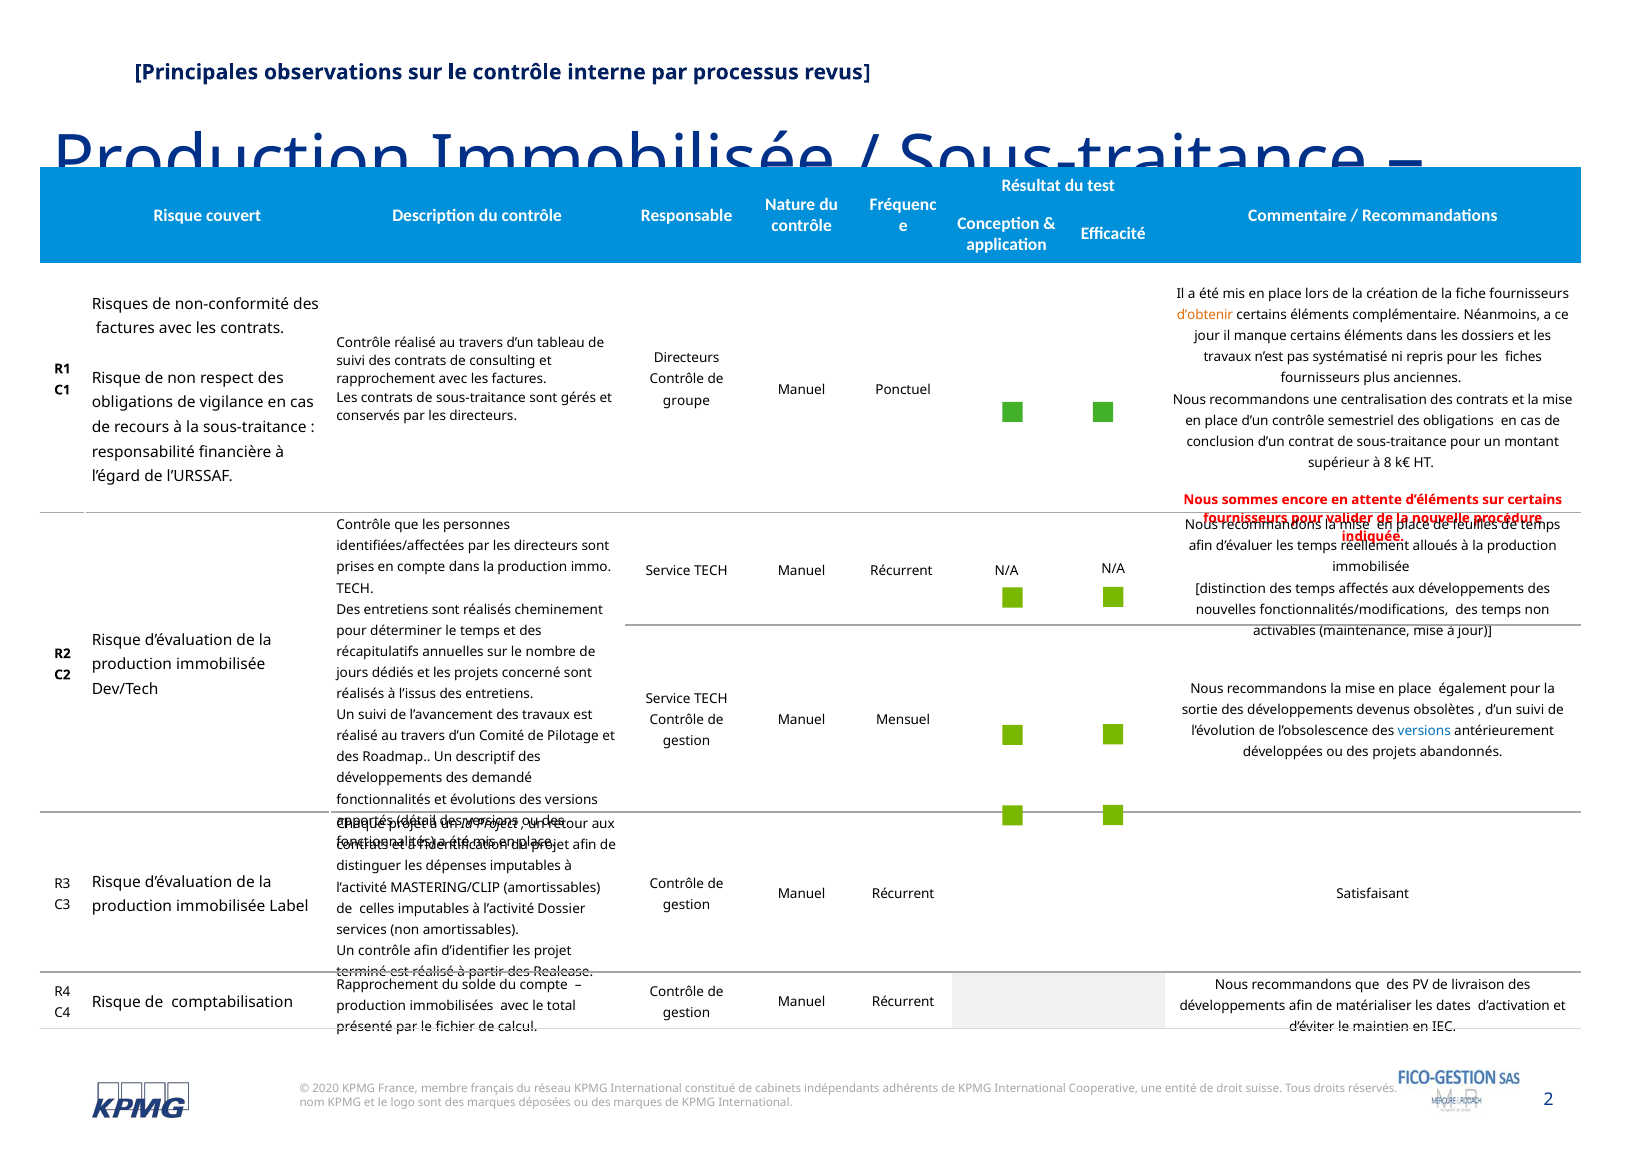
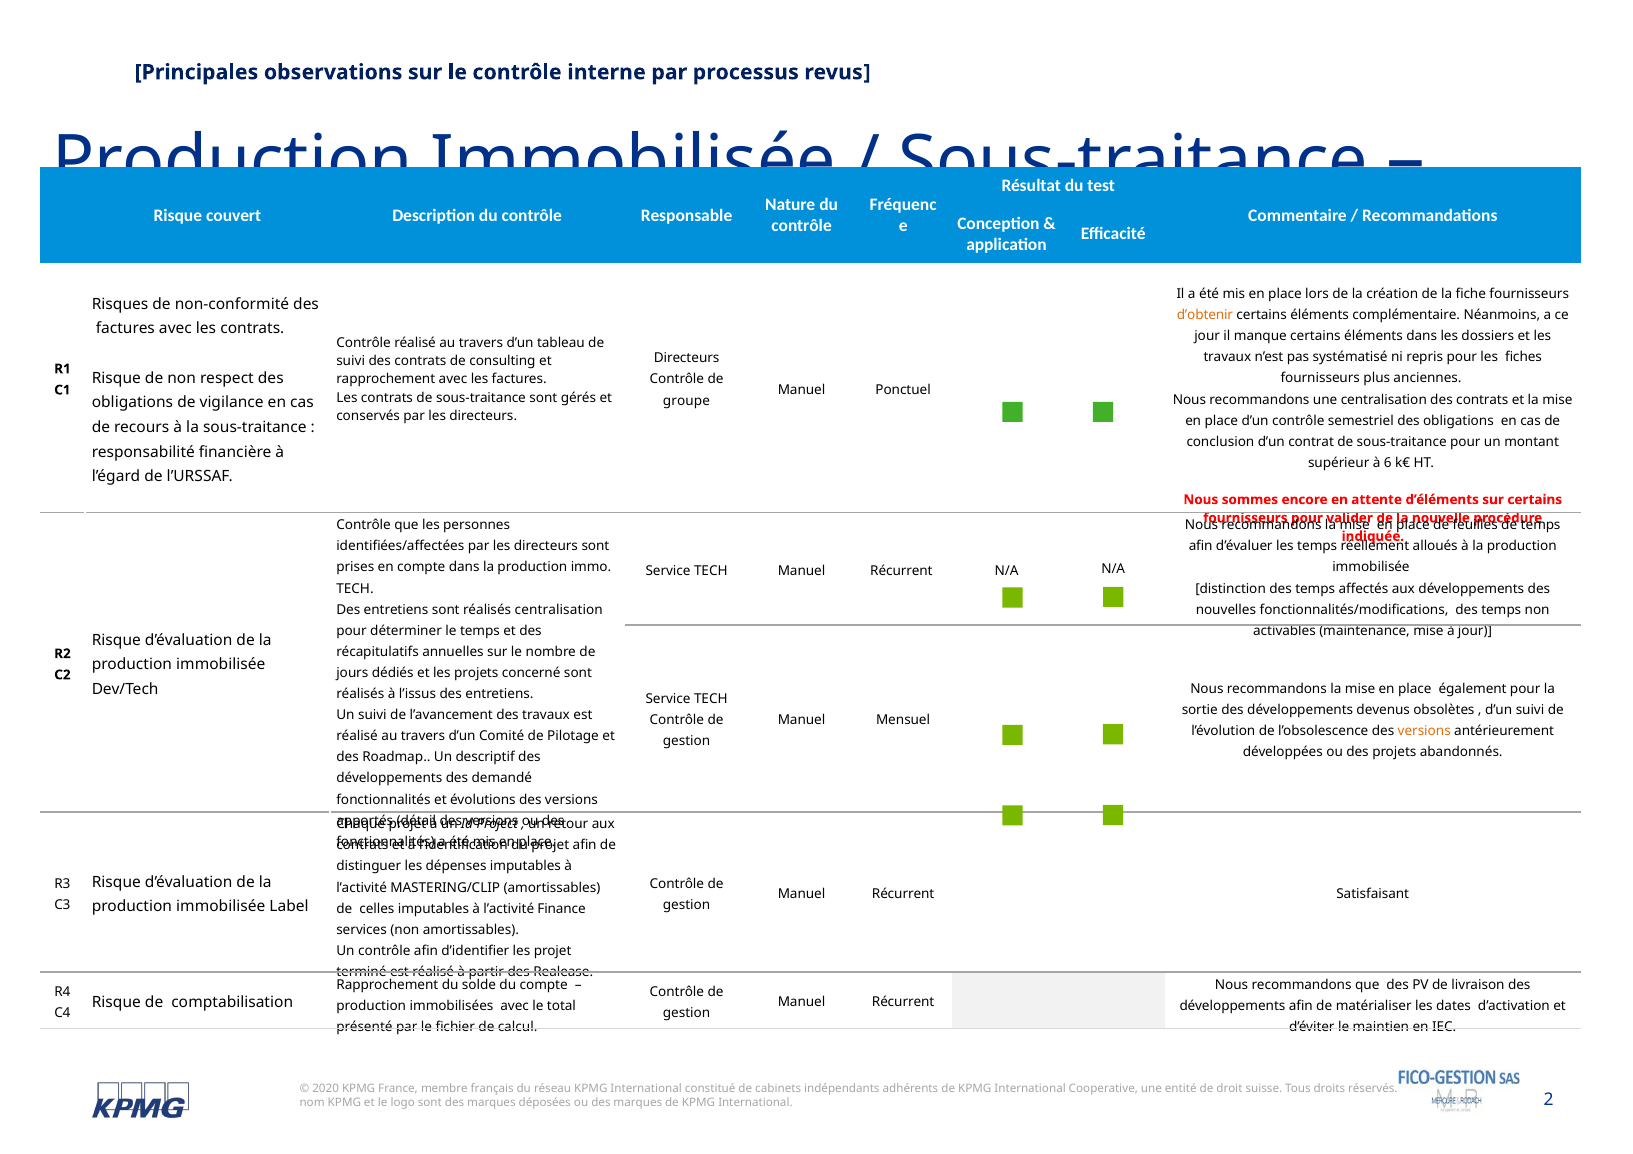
8: 8 -> 6 (1388, 463)
réalisés cheminement: cheminement -> centralisation (559, 610)
versions colour: blue -> orange (1424, 731)
Dossier: Dossier -> Finance (562, 909)
